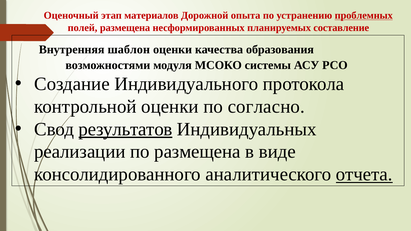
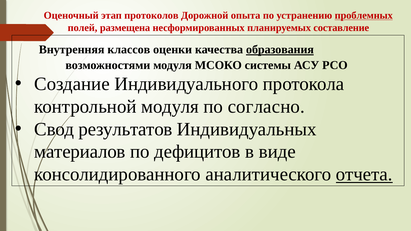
материалов: материалов -> протоколов (151, 15)
шаблон: шаблон -> классов (129, 50)
образования underline: none -> present (280, 50)
контрольной оценки: оценки -> модуля (170, 107)
результатов underline: present -> none (126, 129)
реализации: реализации -> материалов (80, 152)
по размещена: размещена -> дефицитов (197, 152)
